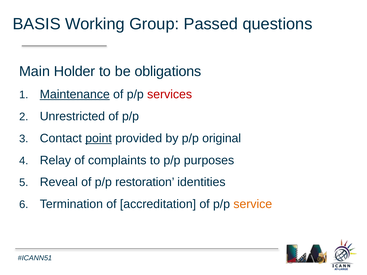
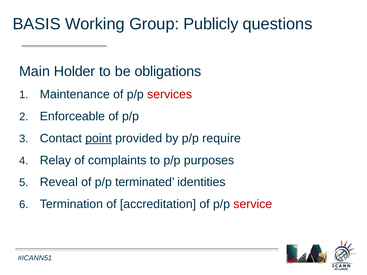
Passed: Passed -> Publicly (211, 24)
Maintenance underline: present -> none (75, 95)
Unrestricted: Unrestricted -> Enforceable (72, 116)
original: original -> require (222, 138)
restoration: restoration -> terminated (145, 182)
service colour: orange -> red (253, 204)
